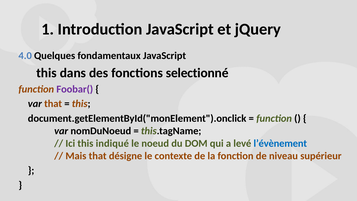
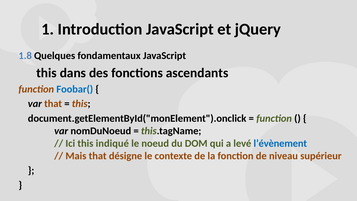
4.0: 4.0 -> 1.8 (25, 56)
selectionné: selectionné -> ascendants (197, 73)
Foobar( colour: purple -> blue (75, 89)
